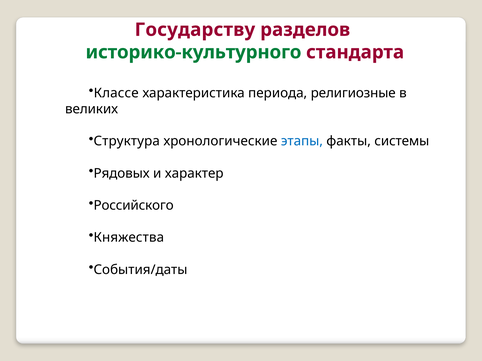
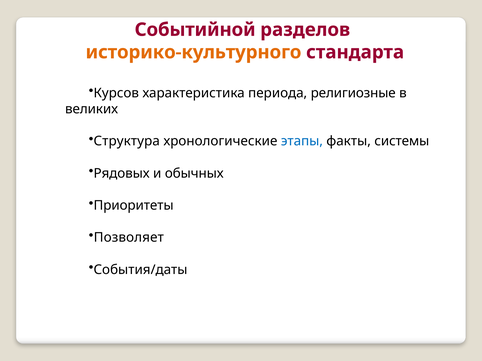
Государству: Государству -> Событийной (195, 30)
историко-культурного colour: green -> orange (193, 52)
Классе: Классе -> Курсов (116, 93)
характер: характер -> обычных (194, 174)
Российского: Российского -> Приоритеты (134, 206)
Княжества: Княжества -> Позволяет (129, 238)
